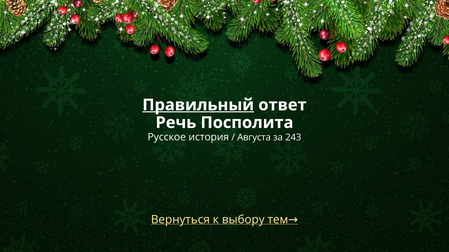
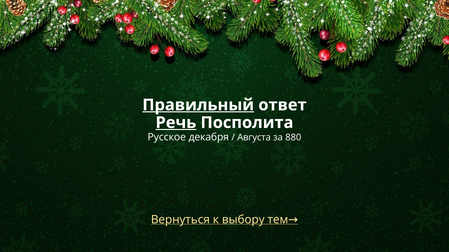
Речь underline: none -> present (176, 123)
история: история -> декабря (209, 137)
243: 243 -> 880 (293, 138)
